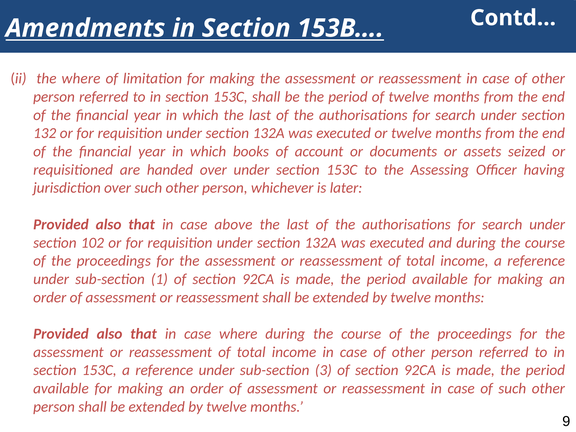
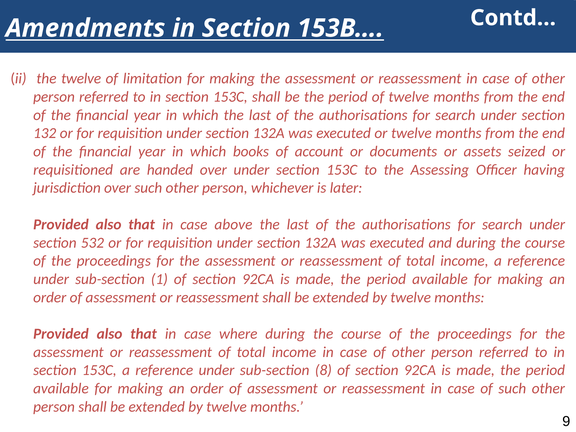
the where: where -> twelve (81, 79)
102: 102 -> 532 (92, 243)
3: 3 -> 8 (323, 370)
